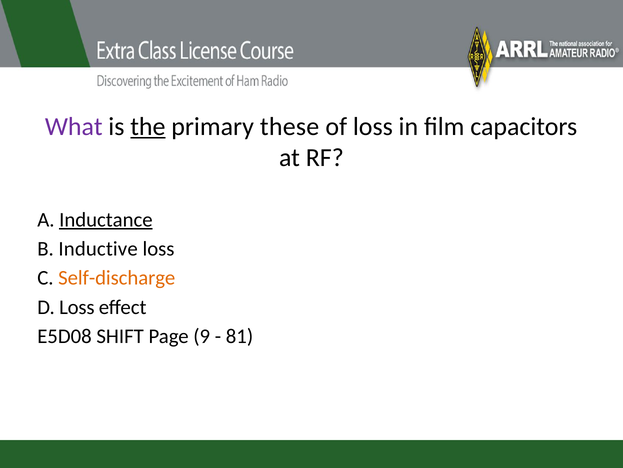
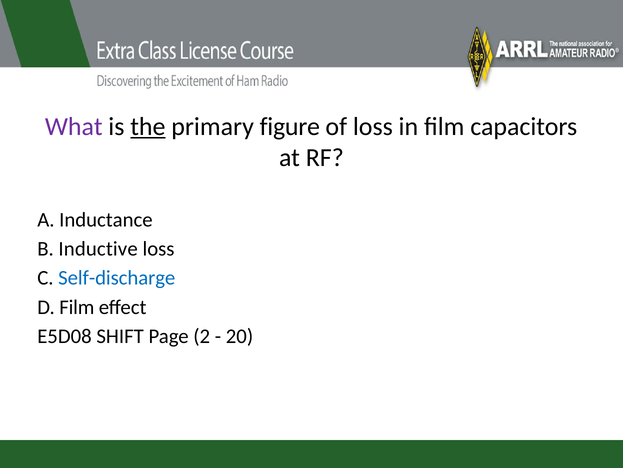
these: these -> figure (290, 126)
Inductance underline: present -> none (106, 219)
Self-discharge colour: orange -> blue (117, 278)
D Loss: Loss -> Film (77, 307)
9: 9 -> 2 (202, 336)
81: 81 -> 20 (240, 336)
